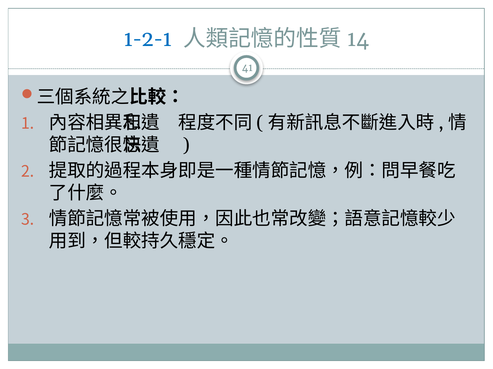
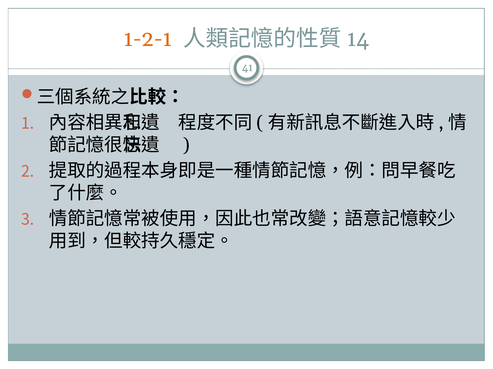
1-2-1 colour: blue -> orange (148, 39)
